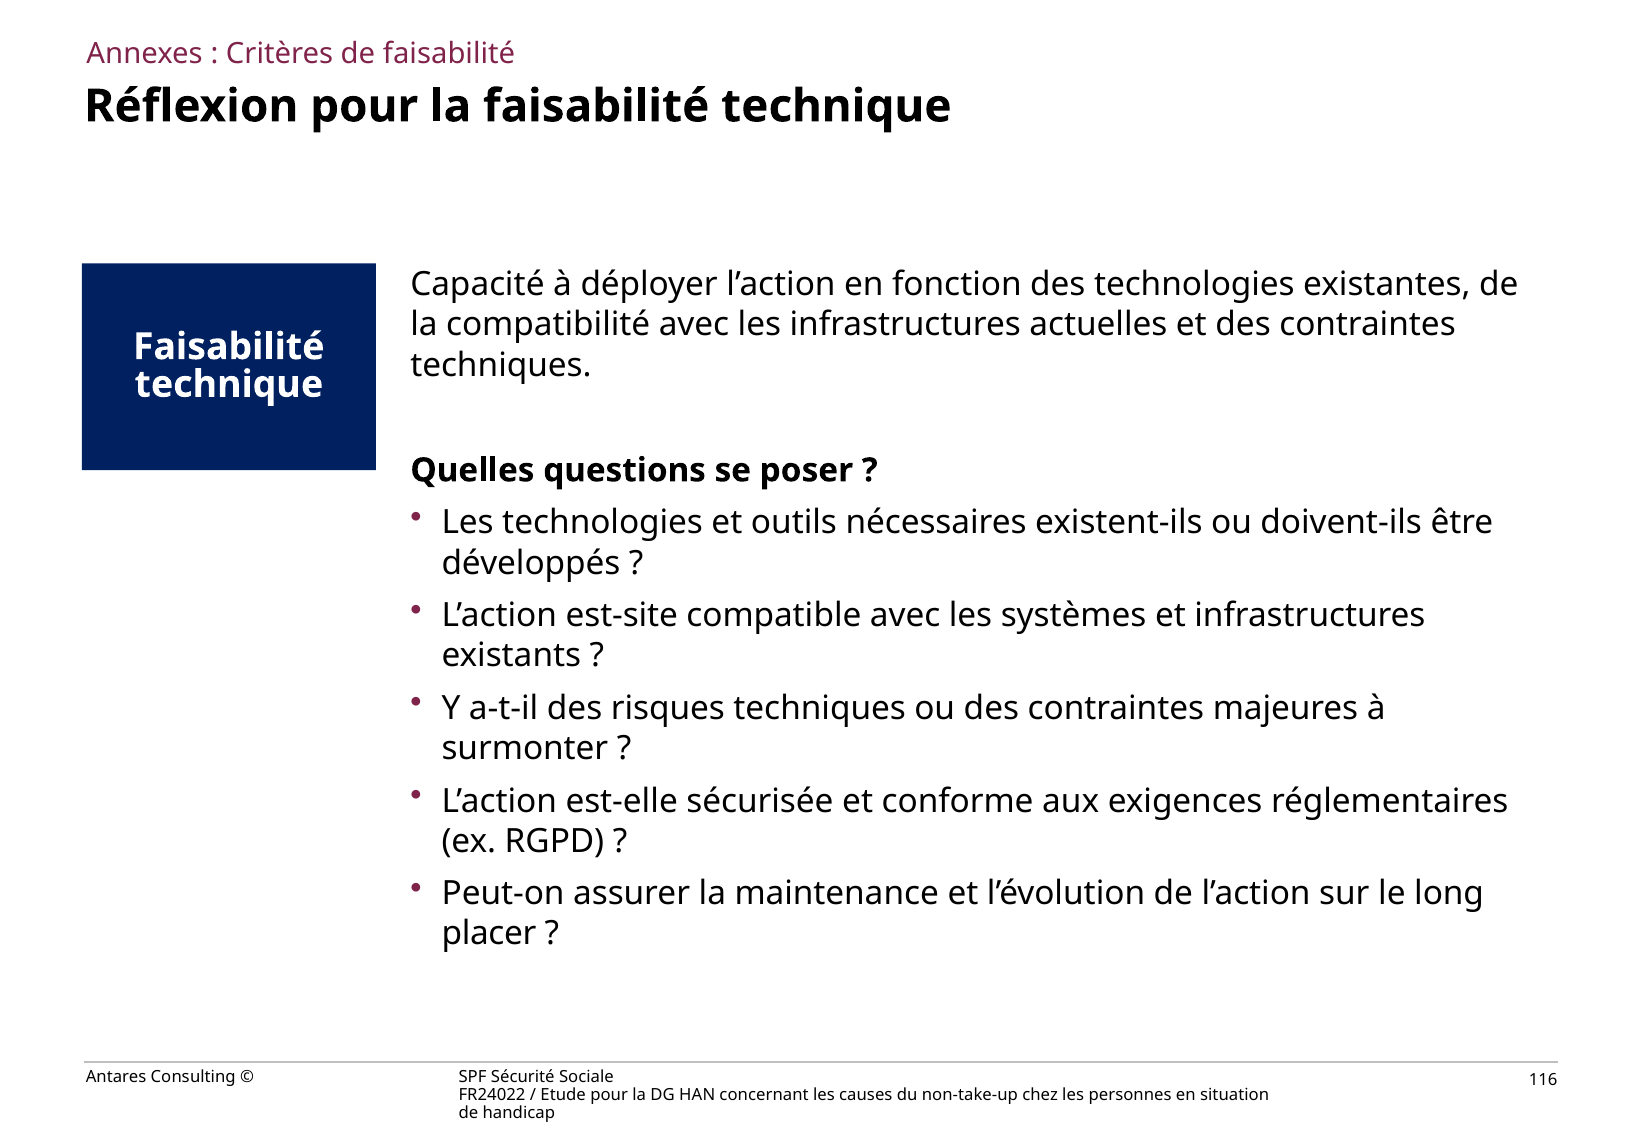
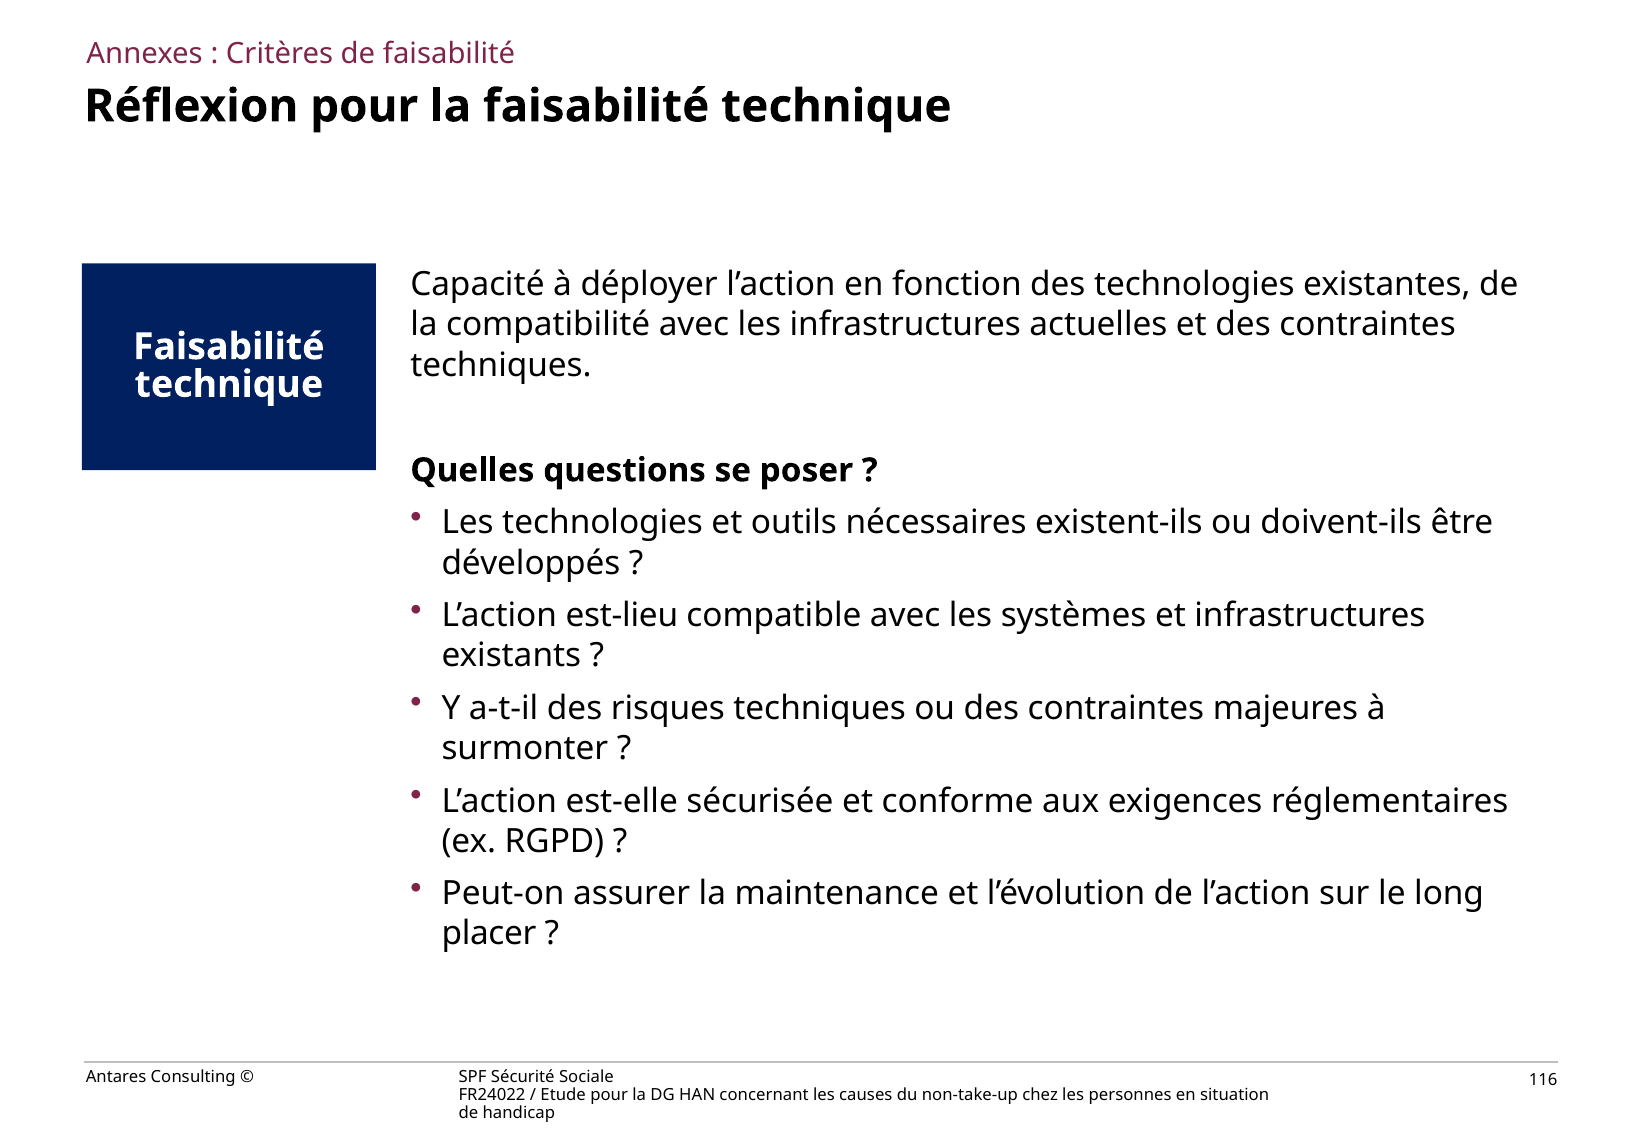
est-site: est-site -> est-lieu (622, 616)
